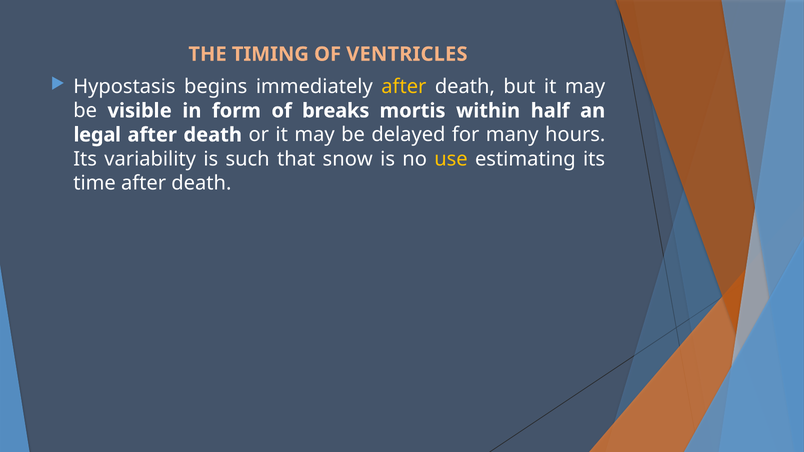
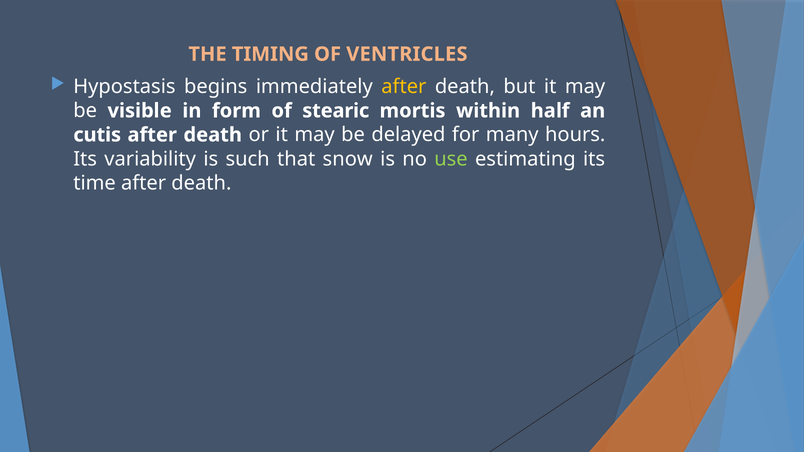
breaks: breaks -> stearic (336, 111)
legal: legal -> cutis (97, 135)
use colour: yellow -> light green (451, 159)
